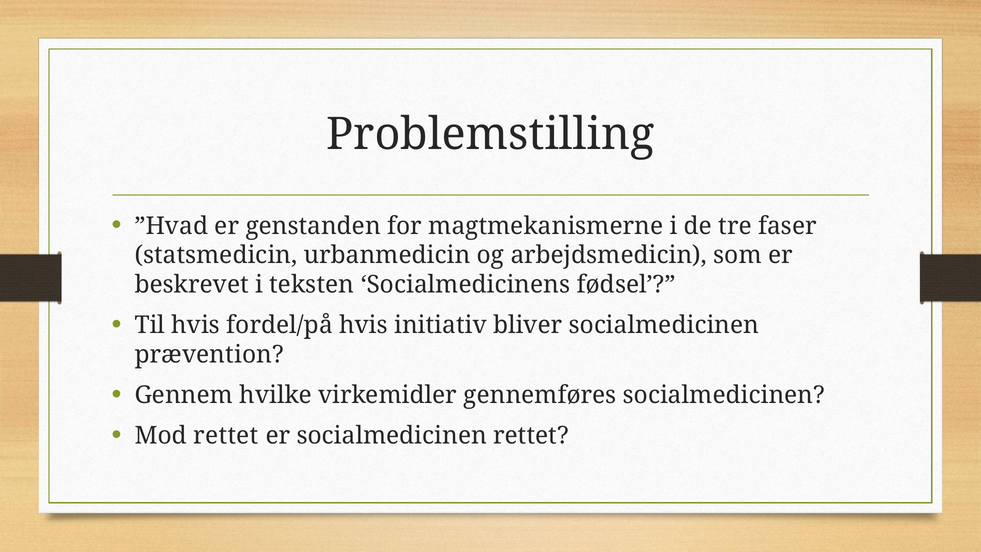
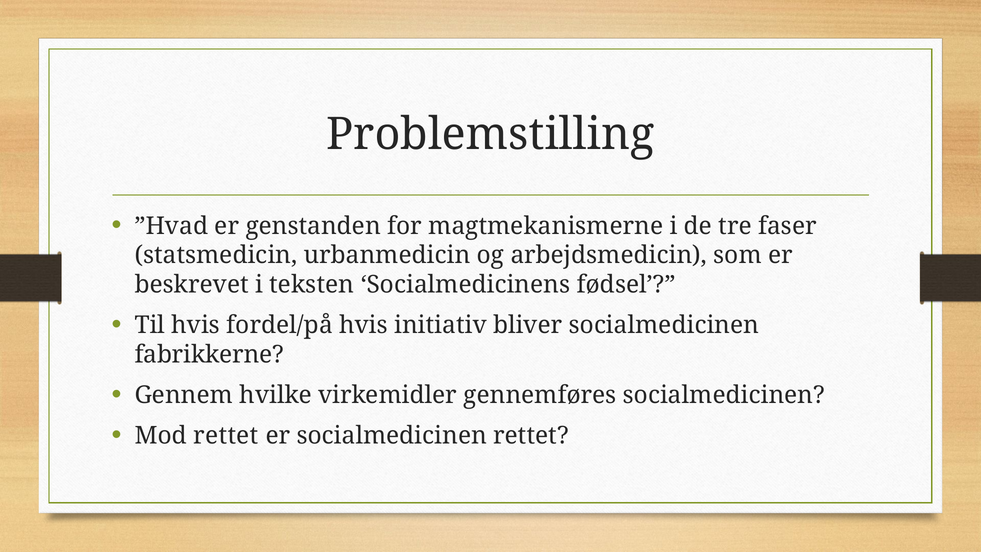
prævention: prævention -> fabrikkerne (209, 355)
